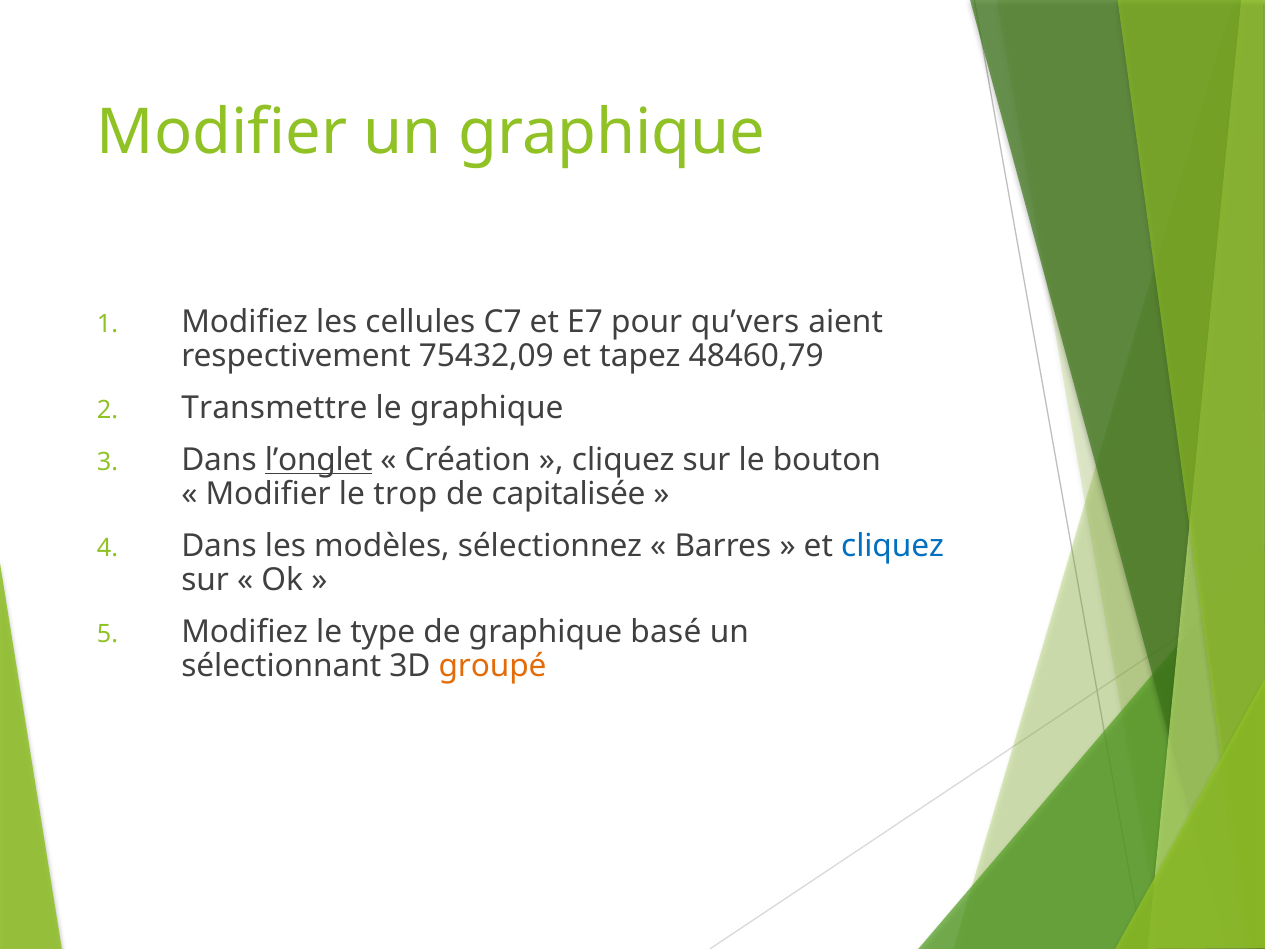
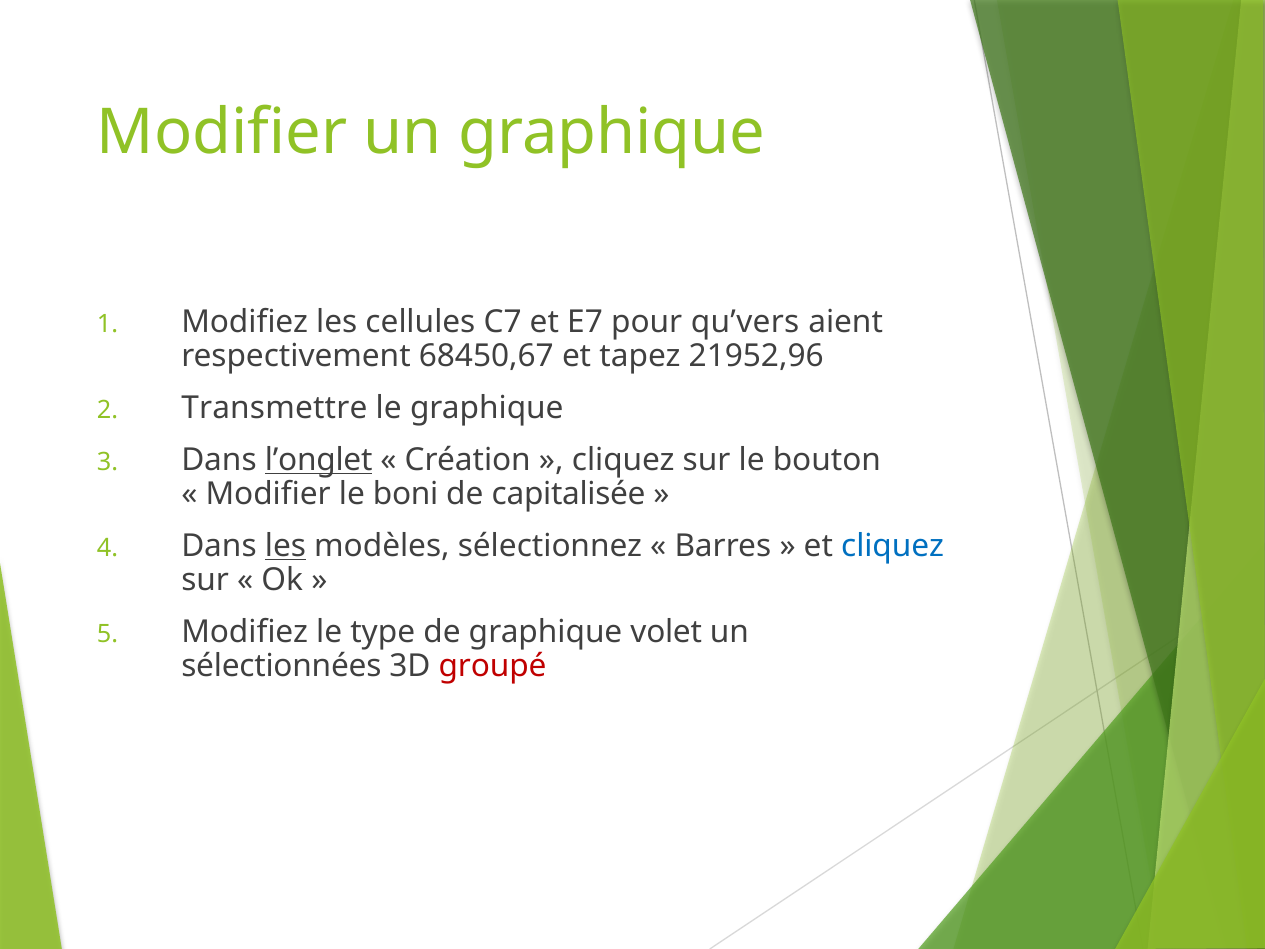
75432,09: 75432,09 -> 68450,67 (486, 356)
48460,79: 48460,79 -> 21952,96 (756, 356)
trop: trop -> boni (406, 494)
les underline: none -> present (285, 546)
basé: basé -> volet (666, 632)
sélectionnant: sélectionnant -> sélectionnées (281, 666)
groupé colour: orange -> red (493, 666)
